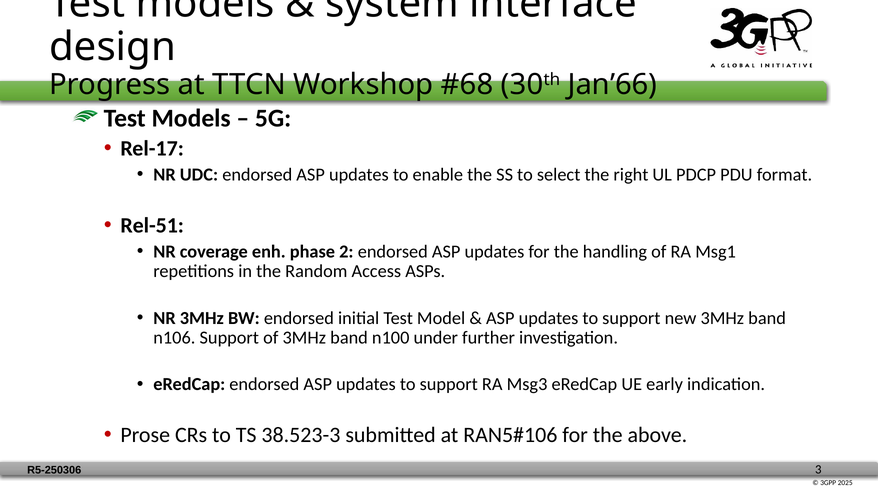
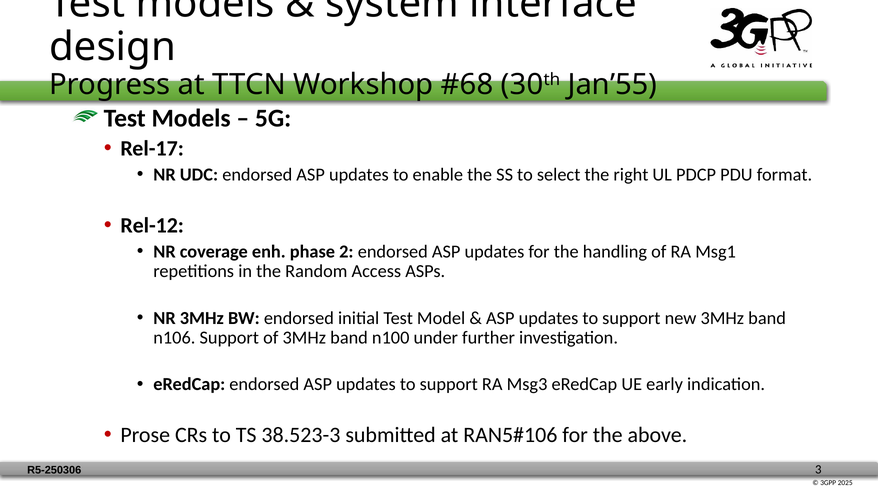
Jan’66: Jan’66 -> Jan’55 (612, 84)
Rel-51: Rel-51 -> Rel-12 (152, 225)
